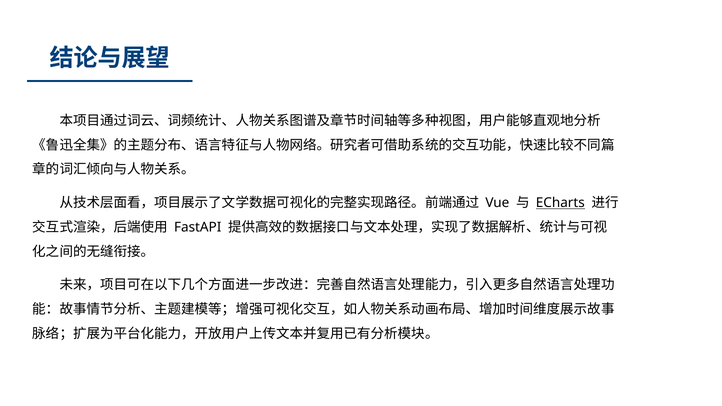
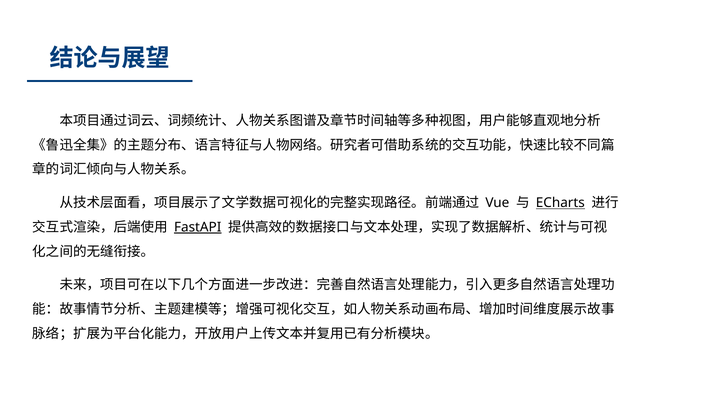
FastAPI underline: none -> present (198, 227)
